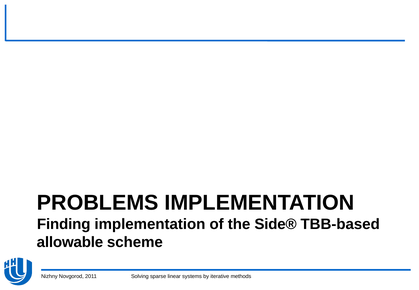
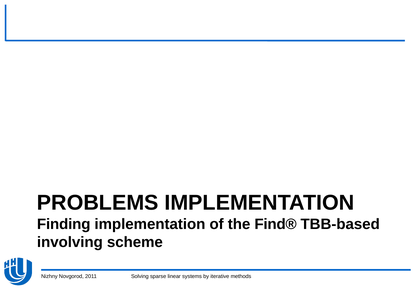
Side®: Side® -> Find® (276, 224)
allowable: allowable -> involving (70, 242)
